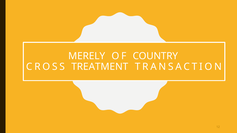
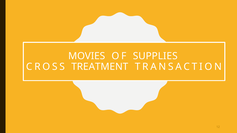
MERELY: MERELY -> MOVIES (87, 56)
COUNTRY: COUNTRY -> SUPPLIES (155, 56)
